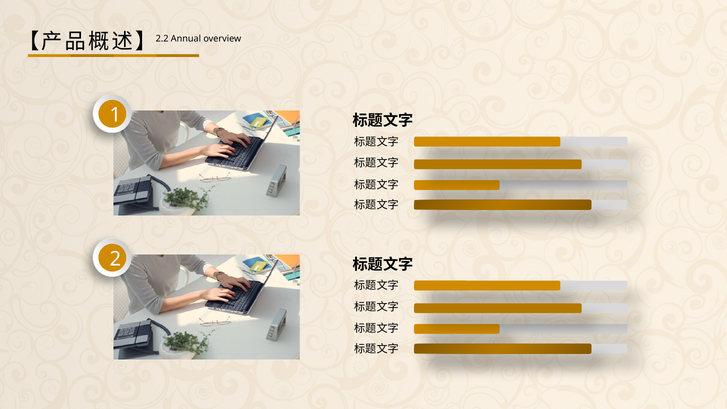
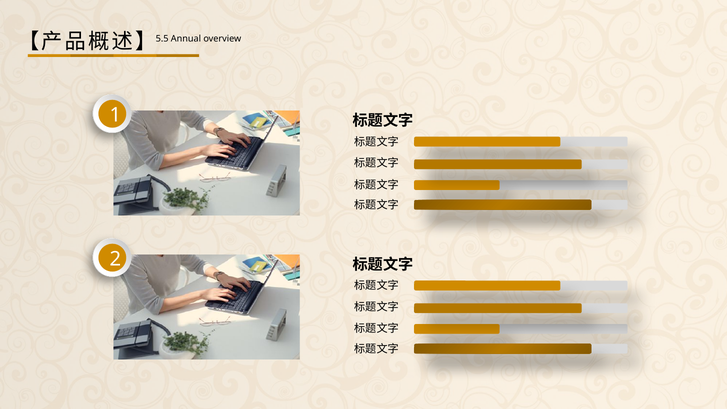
2.2: 2.2 -> 5.5 (162, 39)
